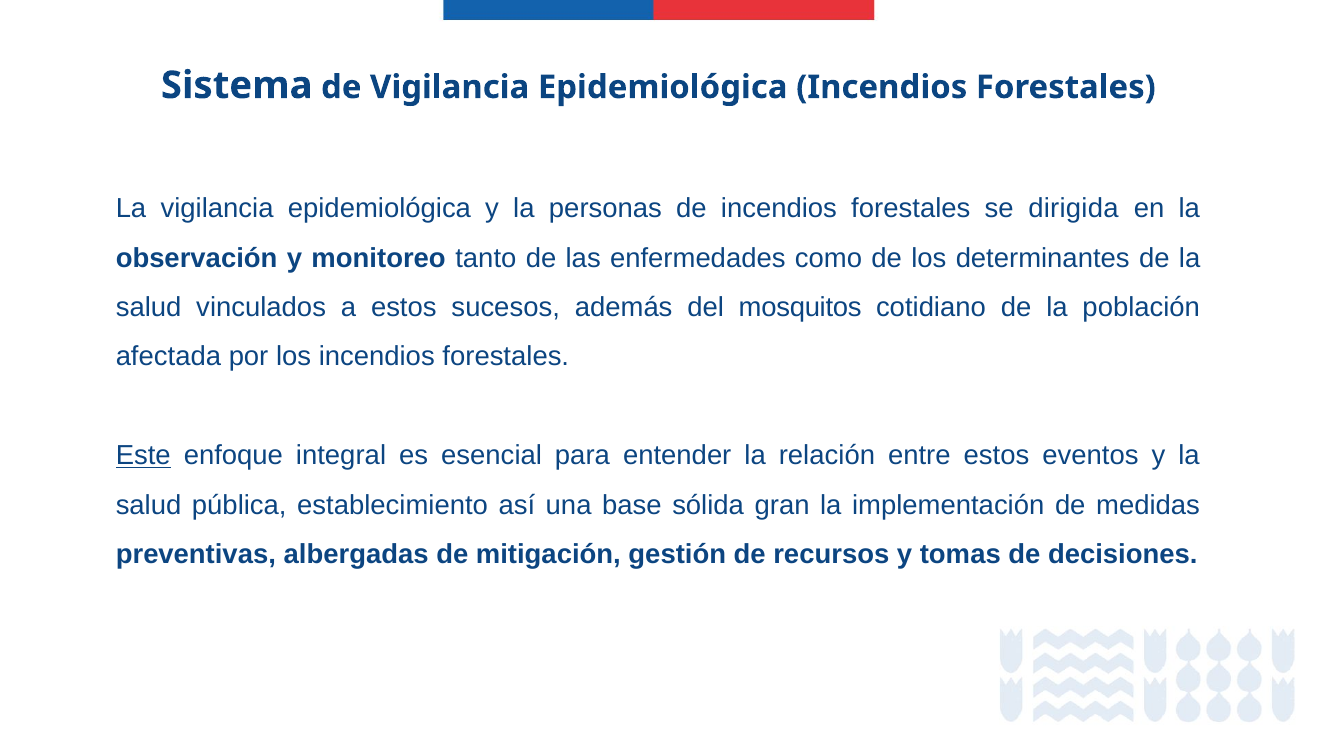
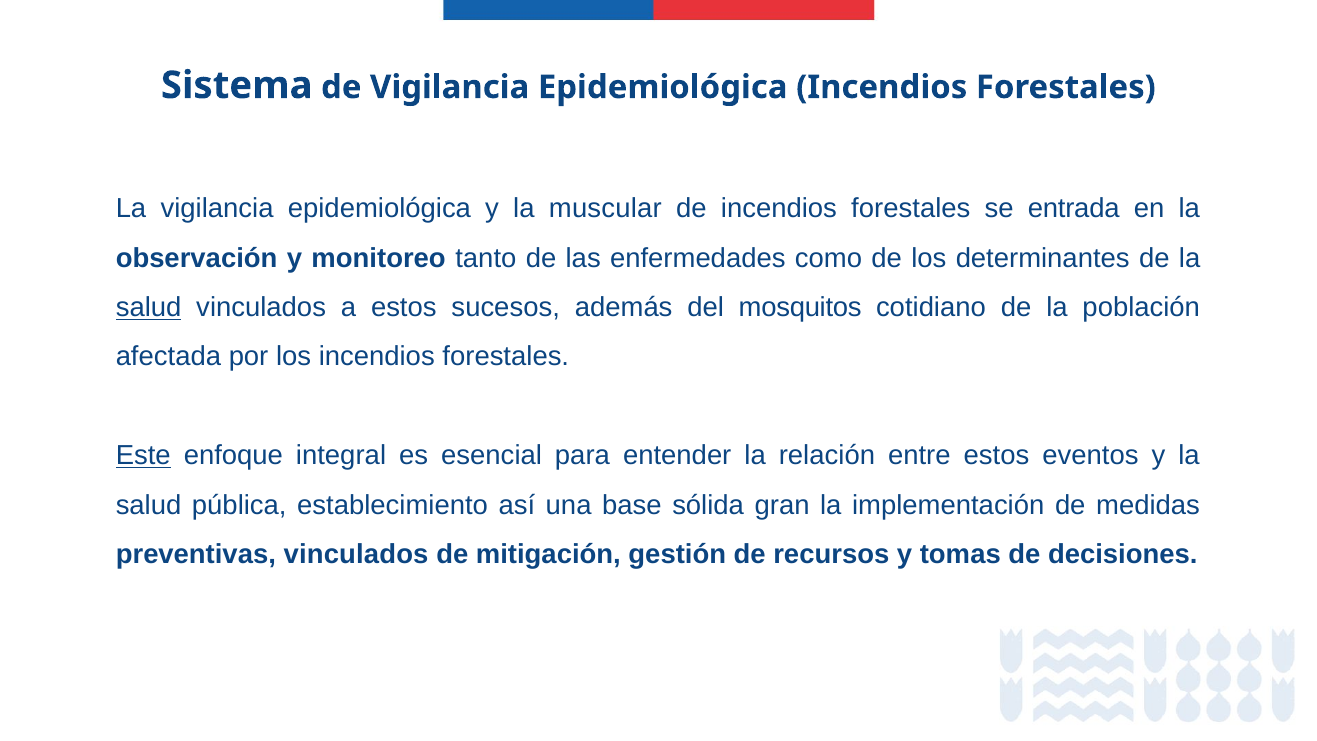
personas: personas -> muscular (605, 209)
dirigida: dirigida -> entrada (1074, 209)
salud underline: none -> present (149, 307)
preventivas albergadas: albergadas -> vinculados (356, 554)
